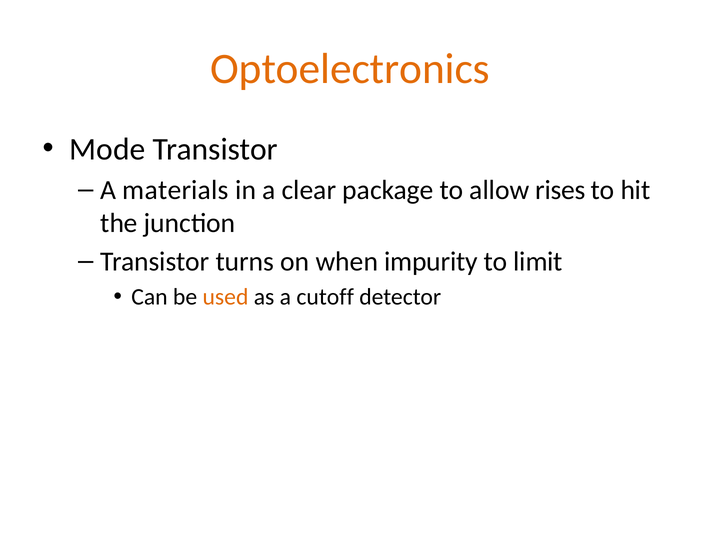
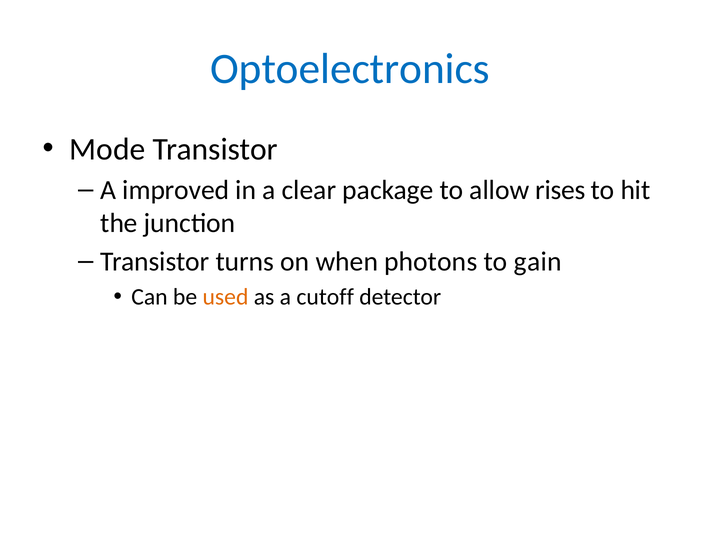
Optoelectronics colour: orange -> blue (350, 69)
materials: materials -> improved (176, 190)
impurity: impurity -> photons (431, 262)
limit: limit -> gain (538, 262)
